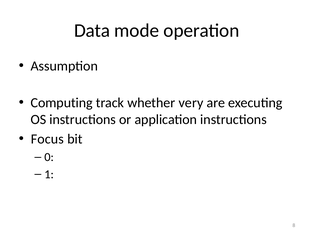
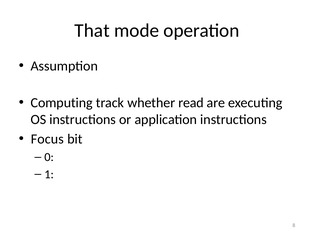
Data: Data -> That (92, 30)
very: very -> read (191, 103)
